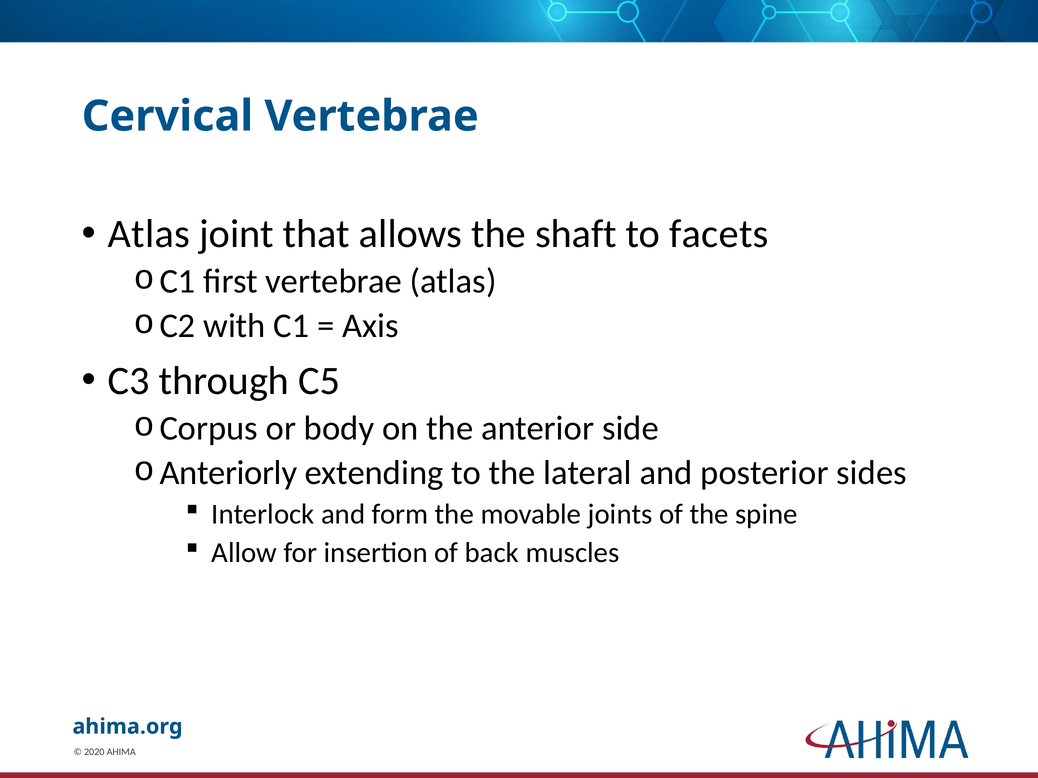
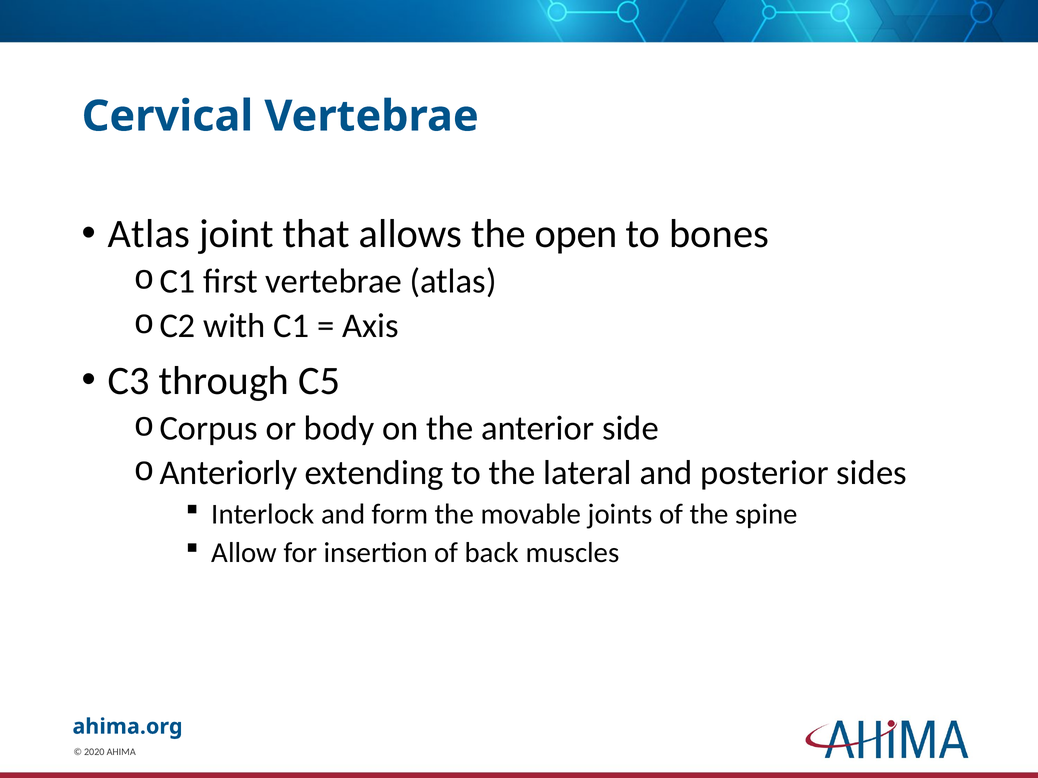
shaft: shaft -> open (576, 234)
facets: facets -> bones (719, 234)
